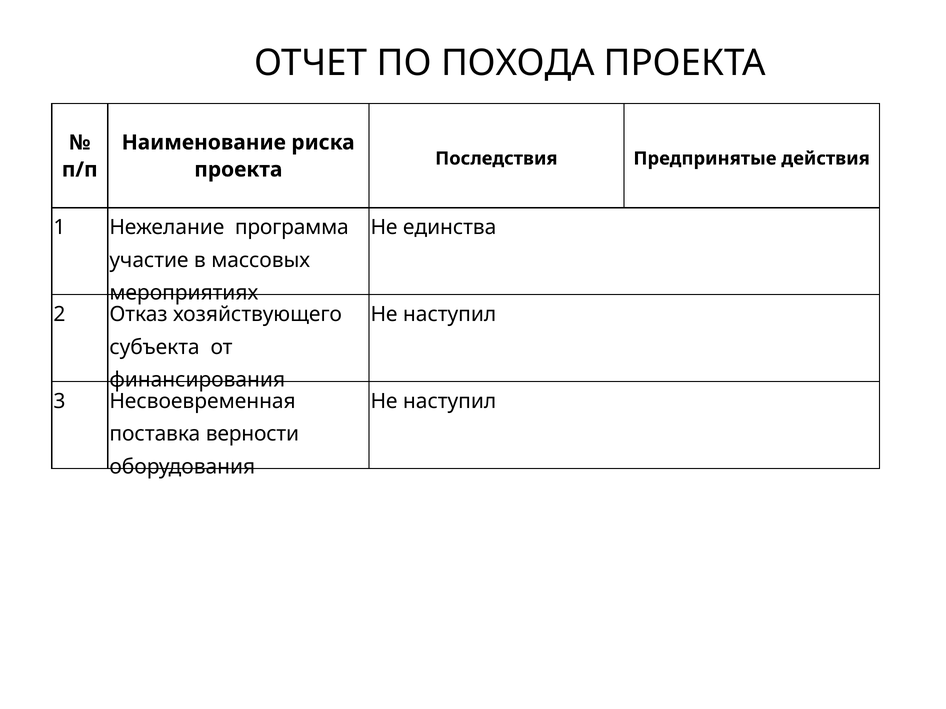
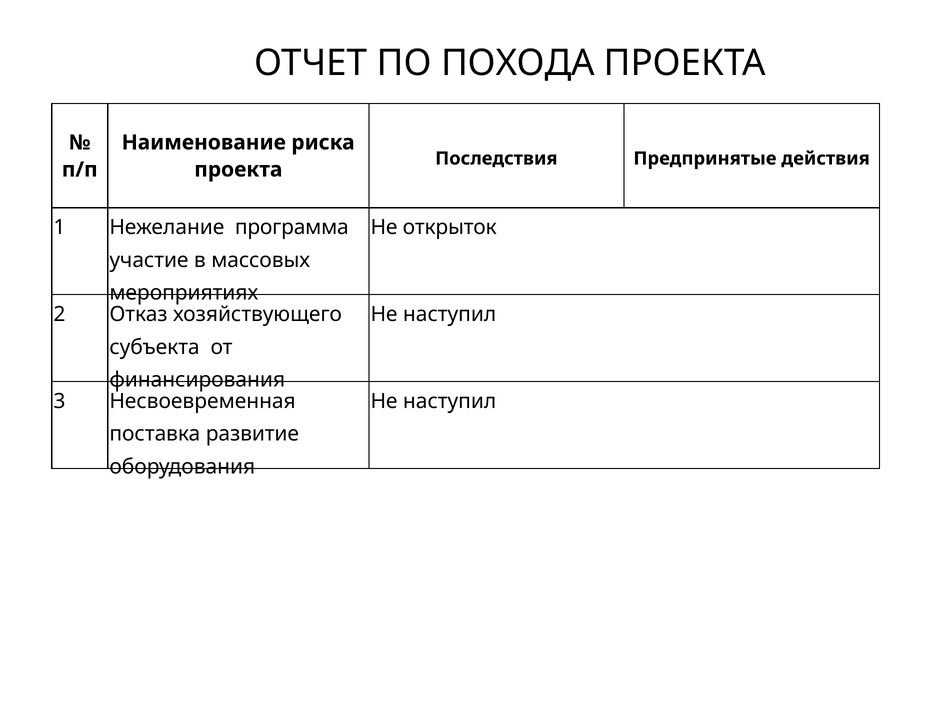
единства: единства -> открыток (450, 228)
верности: верности -> развитие (252, 434)
